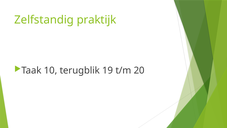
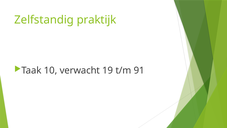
terugblik: terugblik -> verwacht (80, 70)
20: 20 -> 91 (139, 70)
